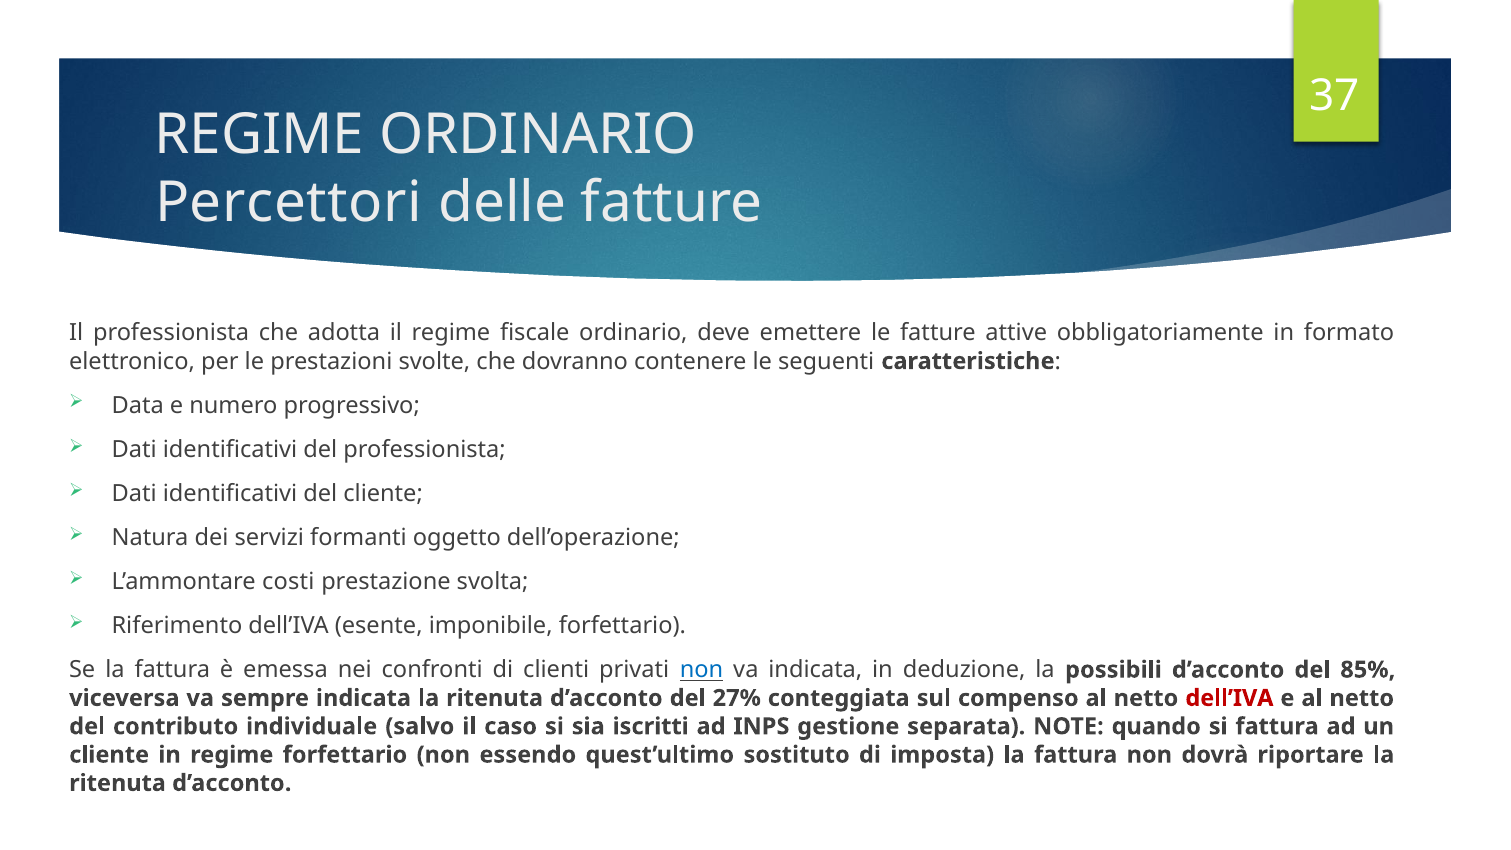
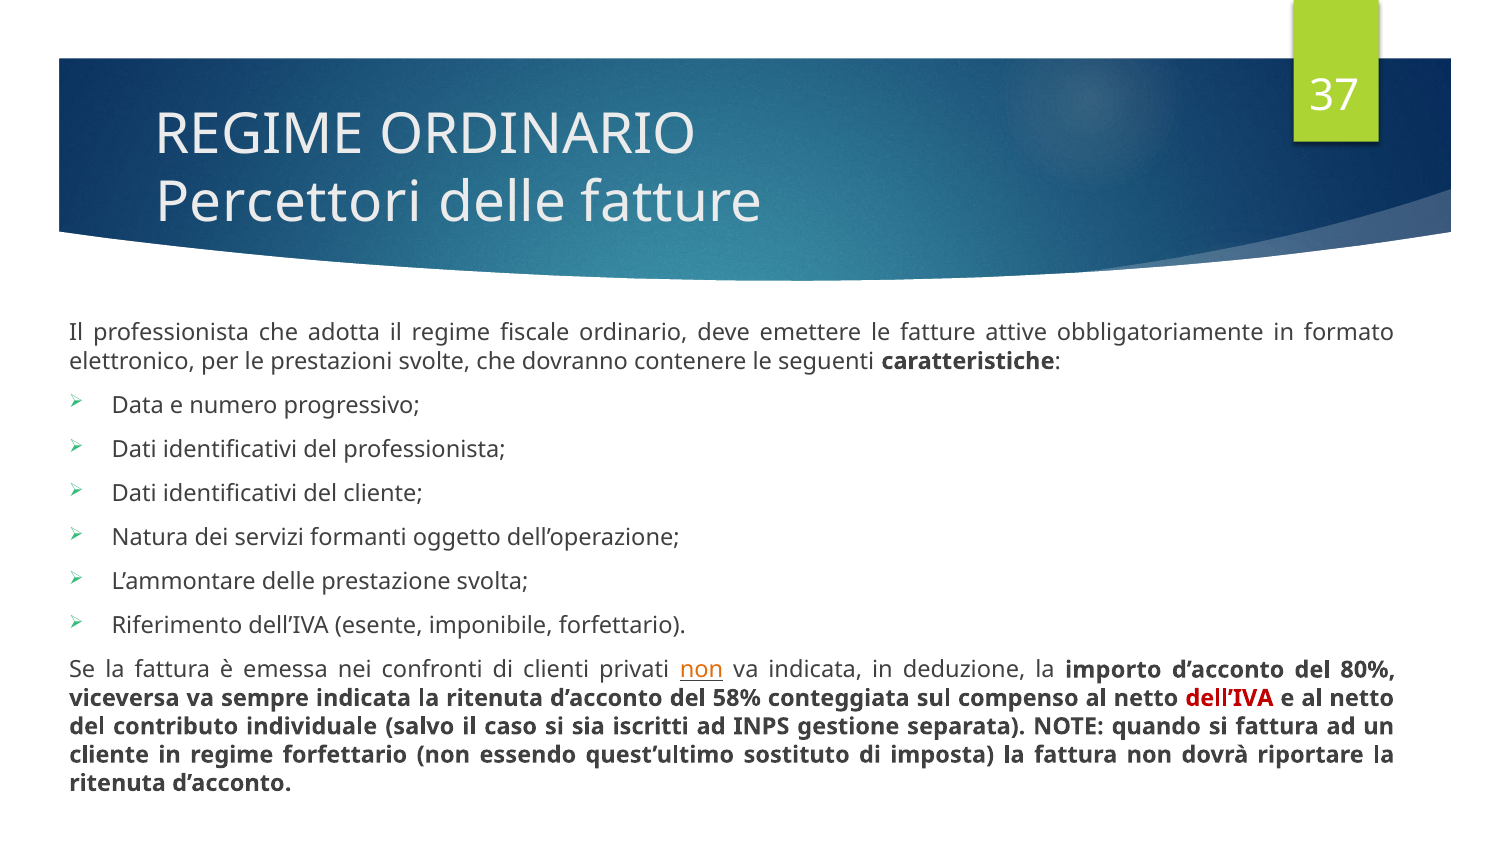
L’ammontare costi: costi -> delle (288, 582)
non colour: blue -> orange (702, 670)
possibili: possibili -> importo (1113, 670)
85%: 85% -> 80% (1368, 670)
27%: 27% -> 58% (737, 698)
